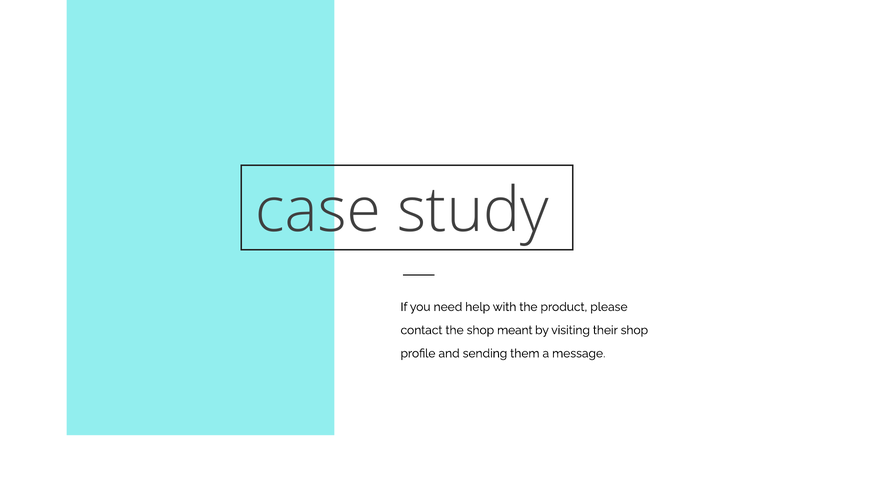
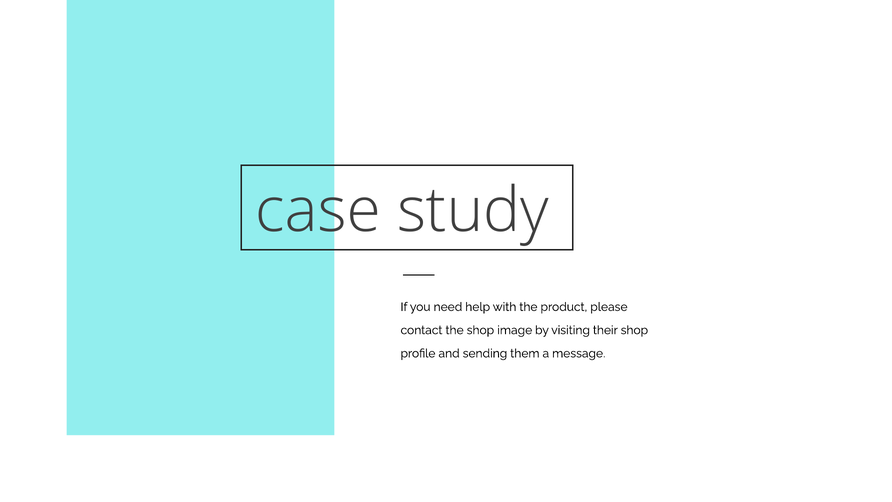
meant: meant -> image (515, 330)
